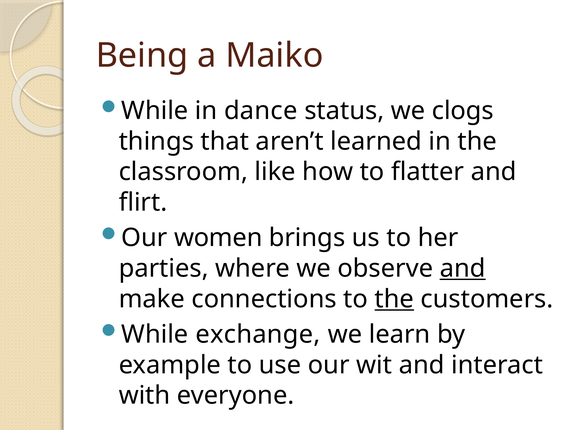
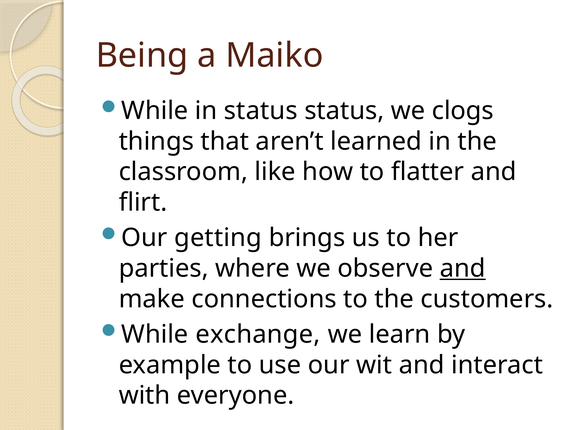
in dance: dance -> status (261, 111)
women: women -> getting (218, 238)
the underline: present -> none (394, 299)
